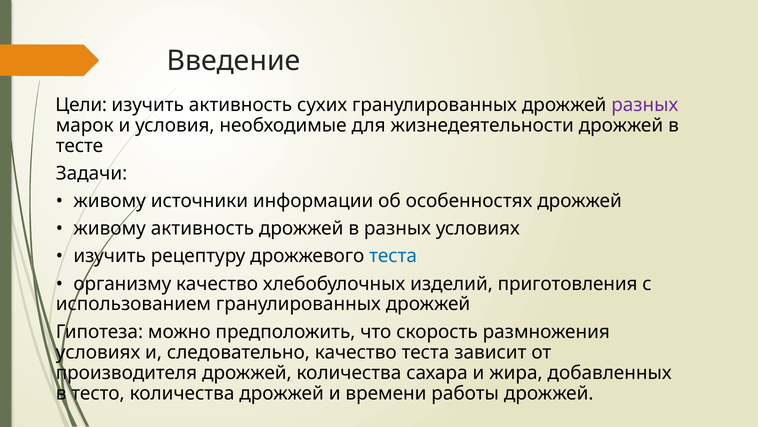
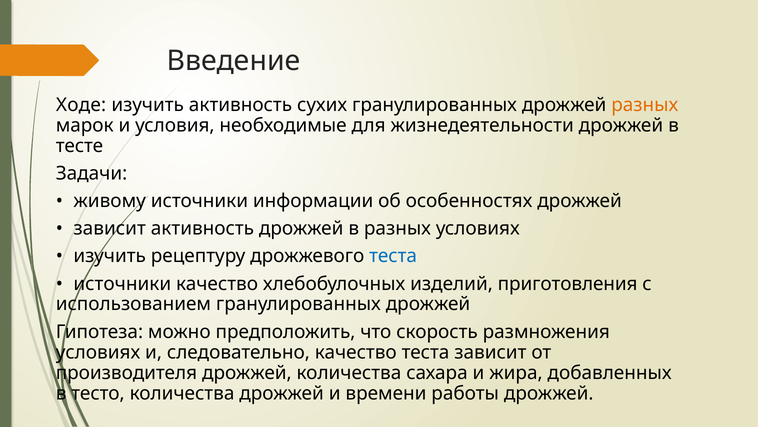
Цели: Цели -> Ходе (81, 105)
разных colour: purple -> orange (645, 105)
живому: живому -> зависит (110, 228)
организму: организму -> источники (122, 283)
